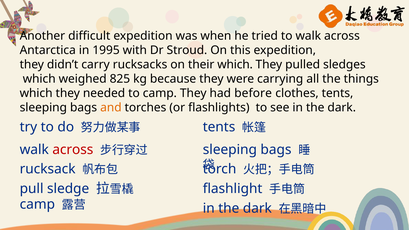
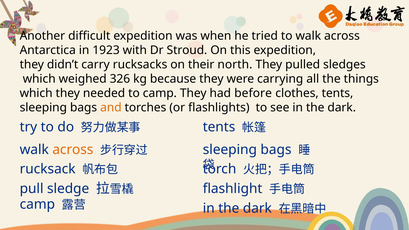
1995: 1995 -> 1923 (106, 50)
their which: which -> north (235, 65)
825: 825 -> 326 (120, 79)
across colour: red -> orange (73, 150)
